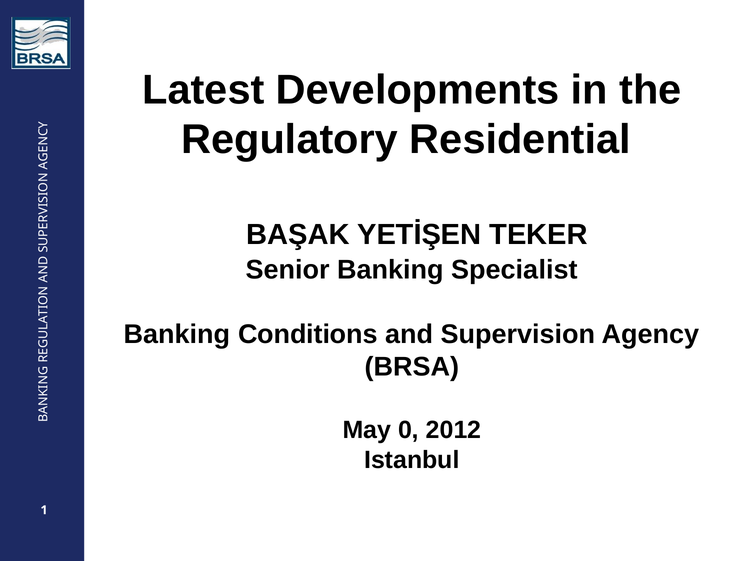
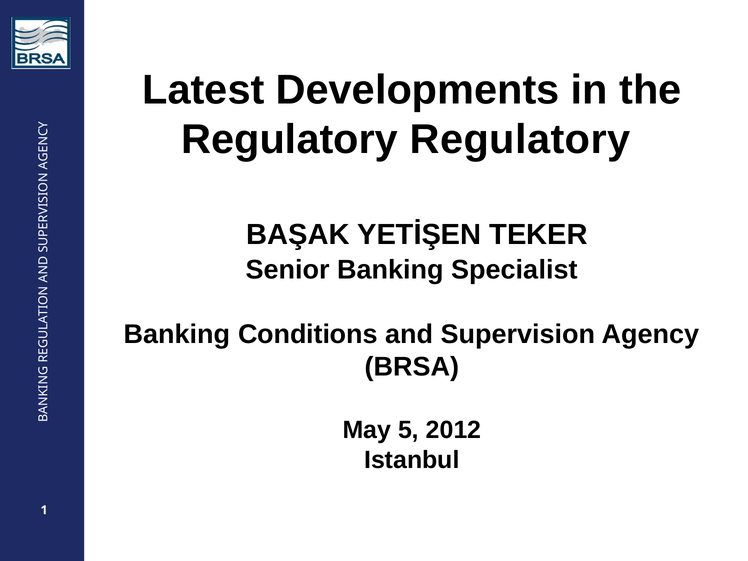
Regulatory Residential: Residential -> Regulatory (520, 140)
0: 0 -> 5 (408, 430)
